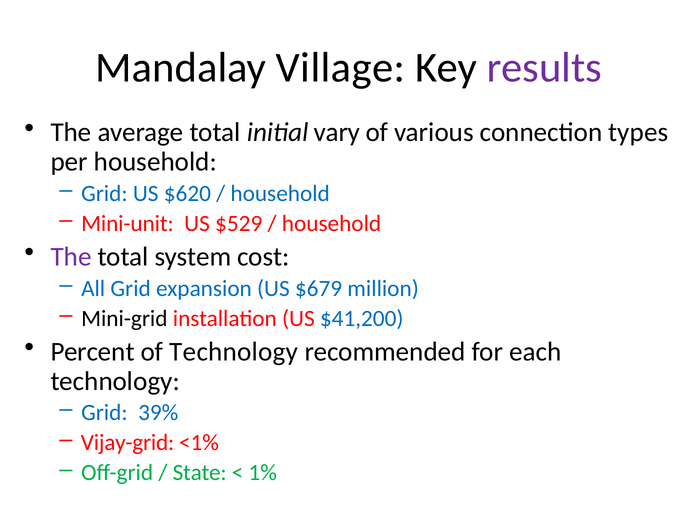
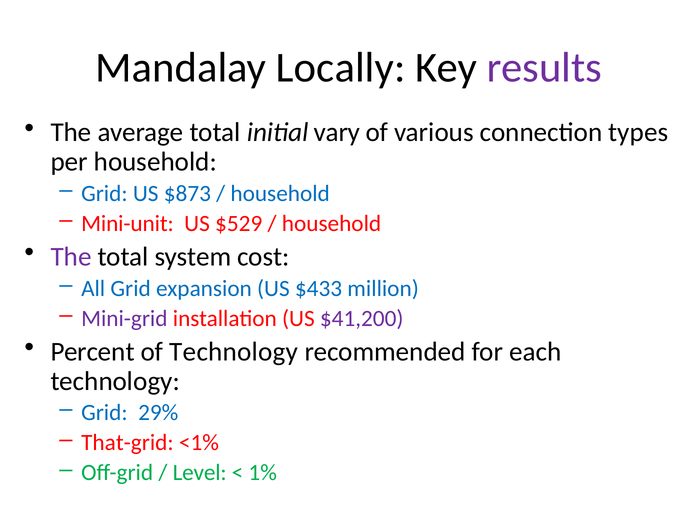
Village: Village -> Locally (341, 68)
$620: $620 -> $873 (187, 193)
$679: $679 -> $433 (318, 288)
Mini-grid colour: black -> purple (124, 318)
$41,200 colour: blue -> purple (362, 318)
39%: 39% -> 29% (158, 412)
Vijay-grid: Vijay-grid -> That-grid (127, 442)
State: State -> Level (200, 472)
